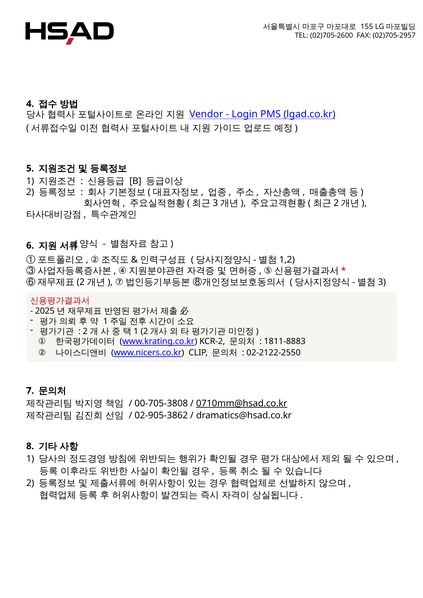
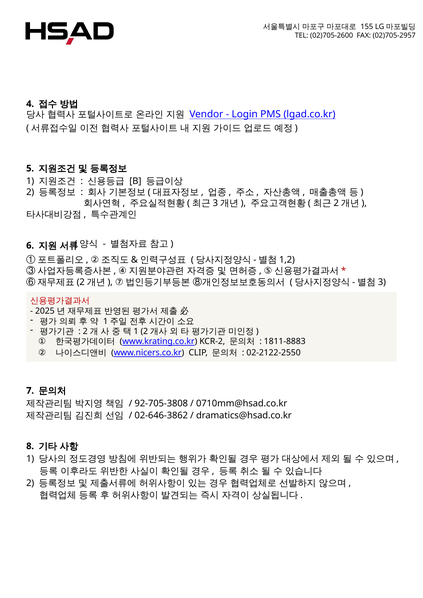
00-705-3808: 00-705-3808 -> 92-705-3808 (161, 404)
0710mm@hsad.co.kr underline: present -> none (242, 404)
02-905-3862: 02-905-3862 -> 02-646-3862 (161, 416)
